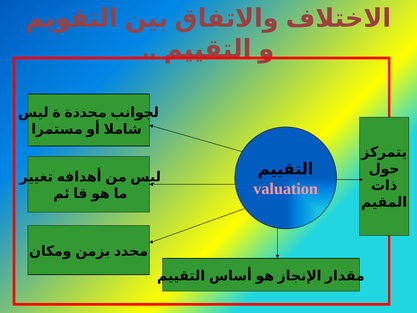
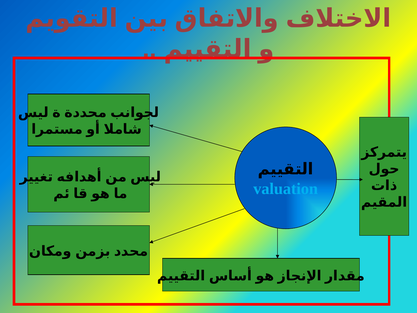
valuation colour: pink -> light blue (286, 189)
